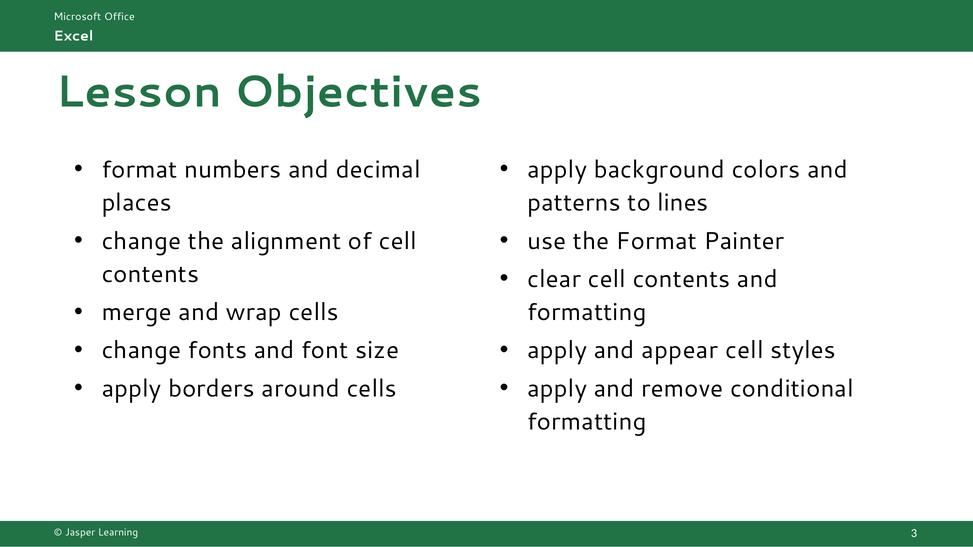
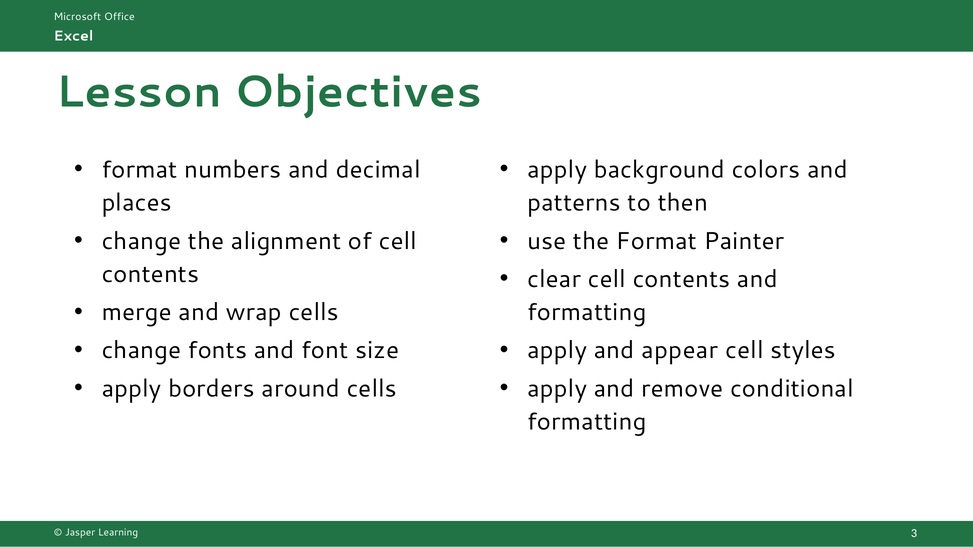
lines: lines -> then (683, 203)
